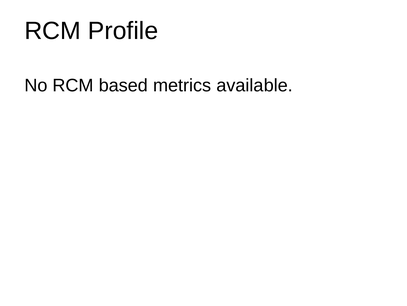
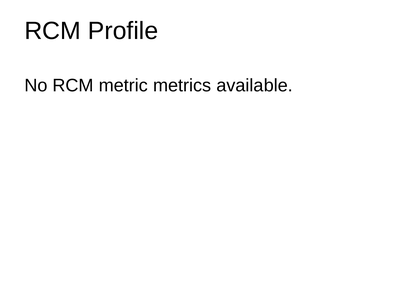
based: based -> metric (123, 85)
